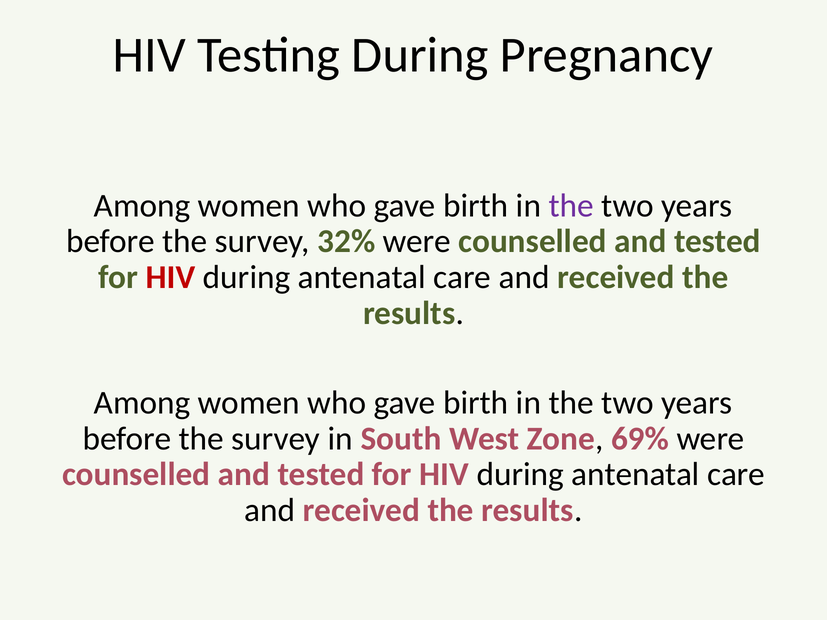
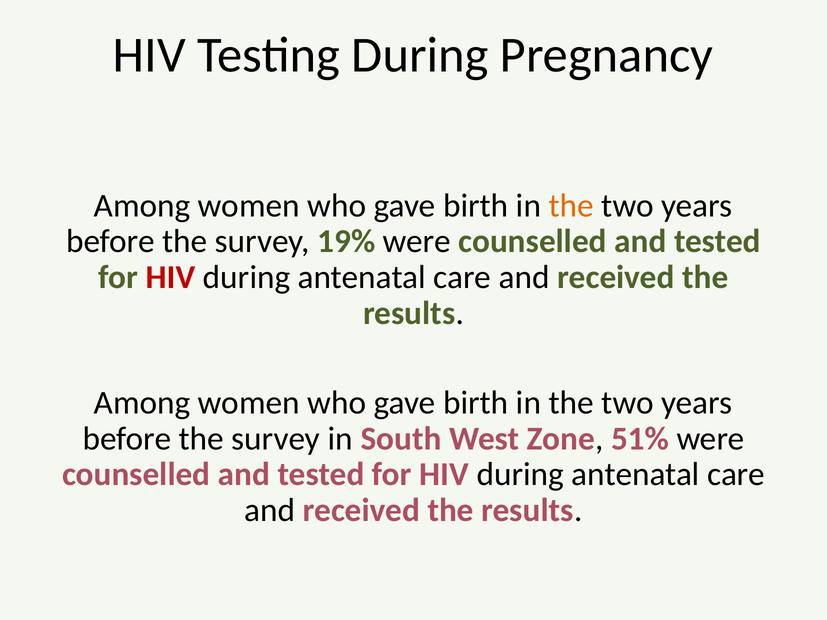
the colour: purple -> orange (571, 206)
32%: 32% -> 19% (346, 242)
69%: 69% -> 51% (640, 439)
